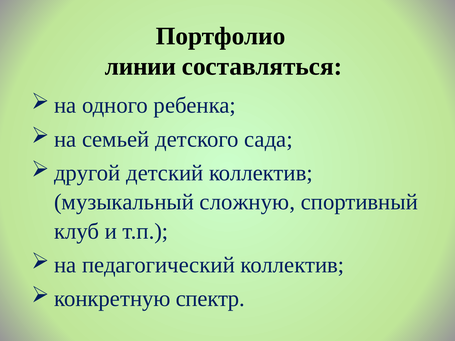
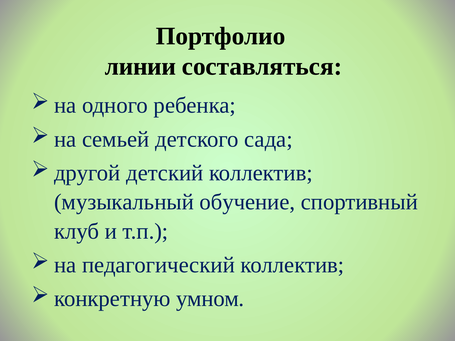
сложную: сложную -> обучение (247, 202)
спектр: спектр -> умном (210, 299)
